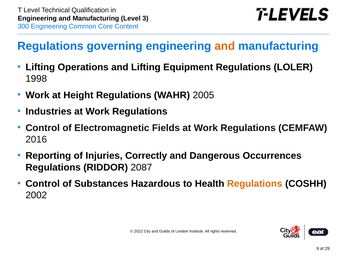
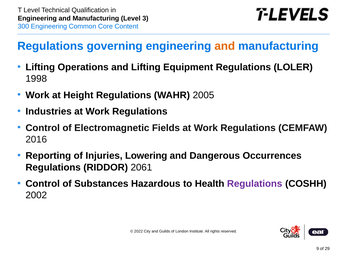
Correctly: Correctly -> Lowering (146, 156)
2087: 2087 -> 2061 (141, 167)
Regulations colour: orange -> purple (255, 184)
